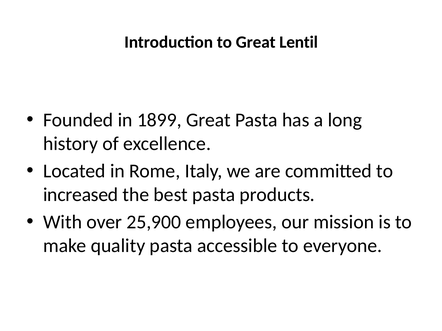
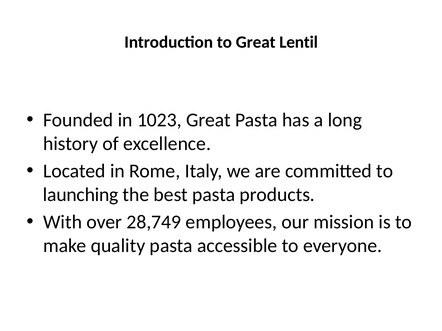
1899: 1899 -> 1023 (159, 120)
increased: increased -> launching (81, 195)
25,900: 25,900 -> 28,749 (154, 222)
